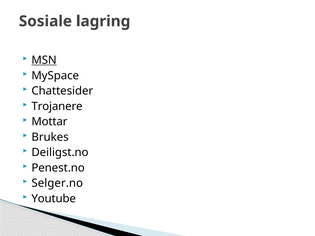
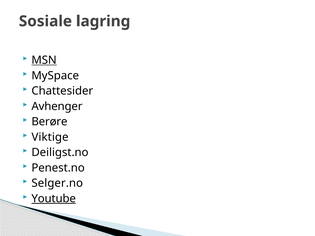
Trojanere: Trojanere -> Avhenger (57, 106)
Mottar: Mottar -> Berøre (49, 122)
Brukes: Brukes -> Viktige (50, 137)
Youtube underline: none -> present (54, 199)
